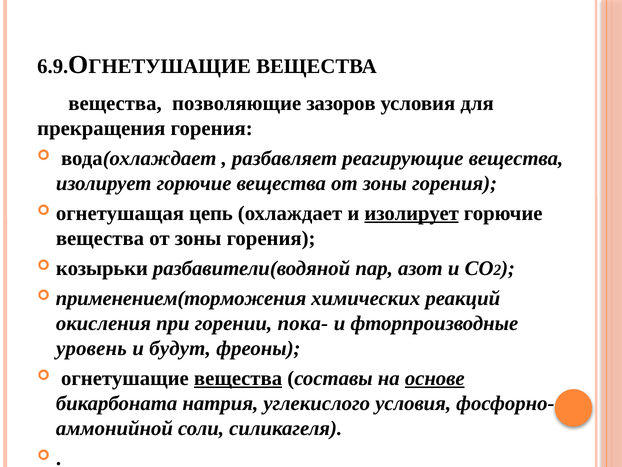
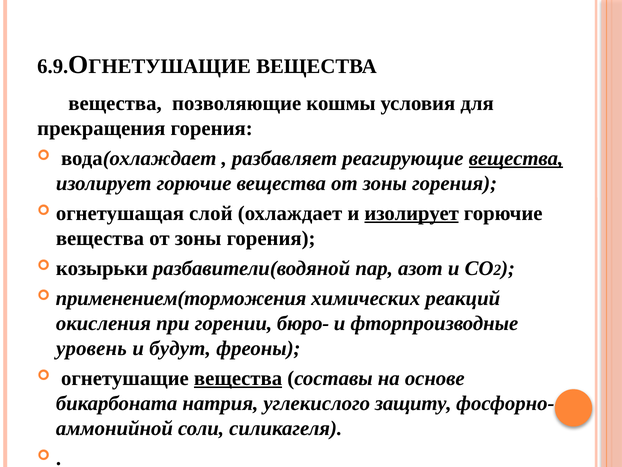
зазоров: зазоров -> кошмы (341, 103)
вещества underline: none -> present (516, 158)
цепь: цепь -> слой (211, 213)
пока-: пока- -> бюро- (303, 323)
основе underline: present -> none (435, 378)
углекислого условия: условия -> защиту (413, 403)
